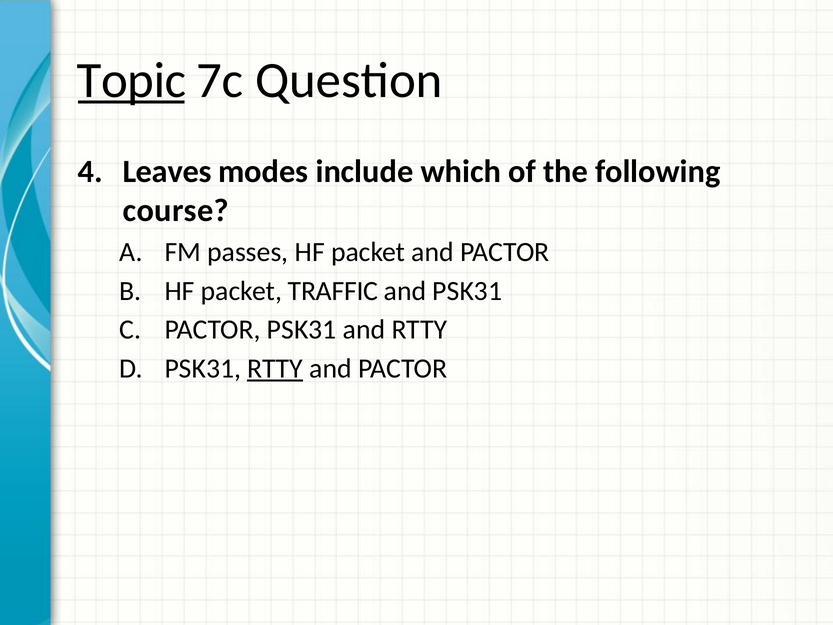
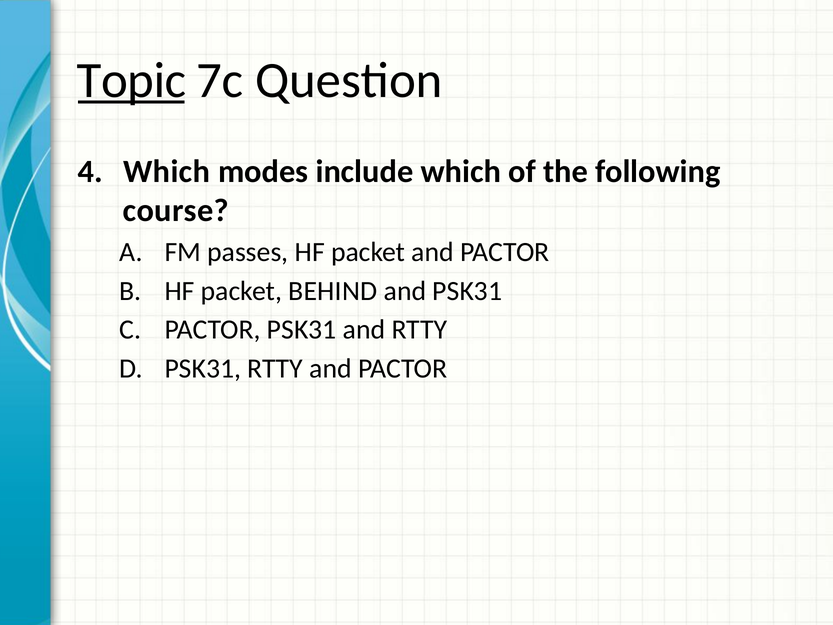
Leaves: Leaves -> Which (167, 172)
TRAFFIC: TRAFFIC -> BEHIND (333, 291)
RTTY underline: present -> none (275, 368)
